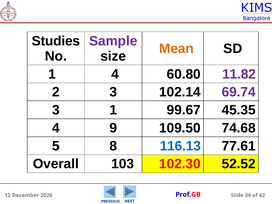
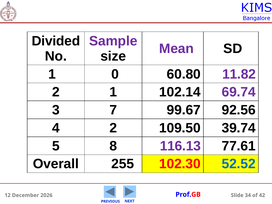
Studies: Studies -> Divided (56, 41)
Mean colour: orange -> purple (176, 49)
1 4: 4 -> 0 (115, 74)
2 3: 3 -> 1 (113, 92)
3 1: 1 -> 7 (113, 110)
45.35: 45.35 -> 92.56 (239, 110)
4 9: 9 -> 2 (113, 128)
74.68: 74.68 -> 39.74 (239, 128)
116.13 colour: blue -> purple (180, 146)
103: 103 -> 255 (123, 164)
52.52 colour: black -> blue (239, 164)
